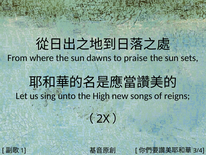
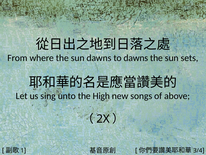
to praise: praise -> dawns (136, 58)
reigns: reigns -> above (177, 96)
